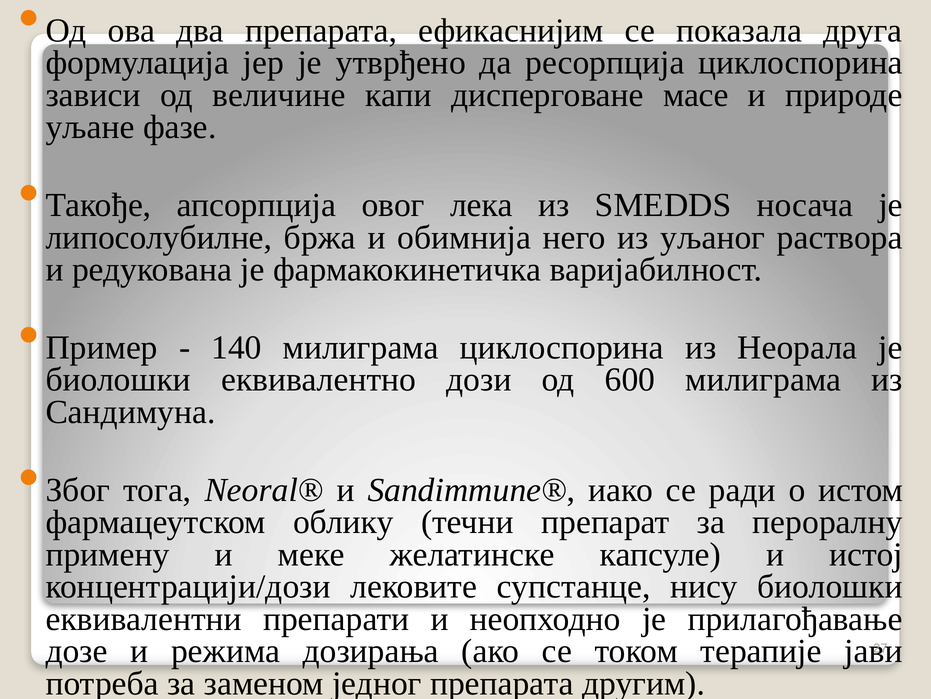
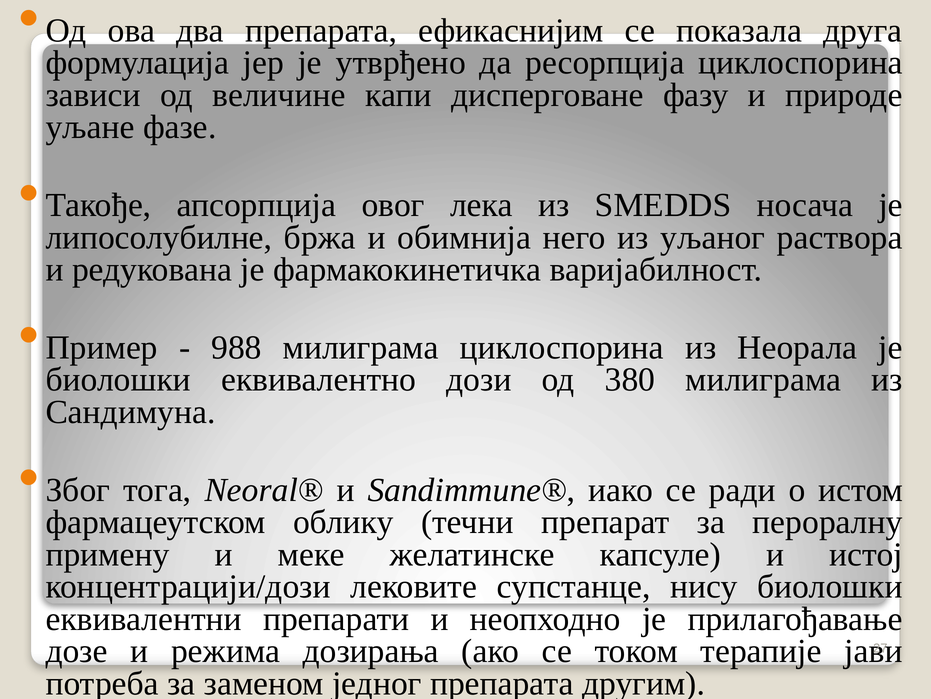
масе: масе -> фазу (696, 95)
140: 140 -> 988 (237, 347)
600: 600 -> 380 (630, 379)
